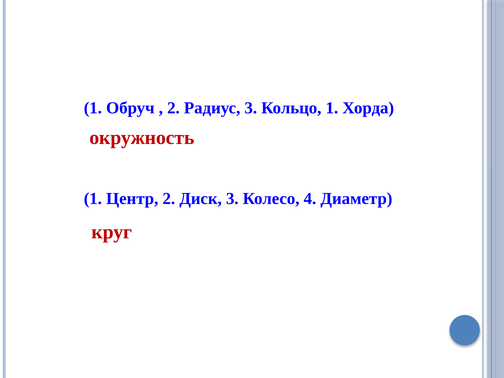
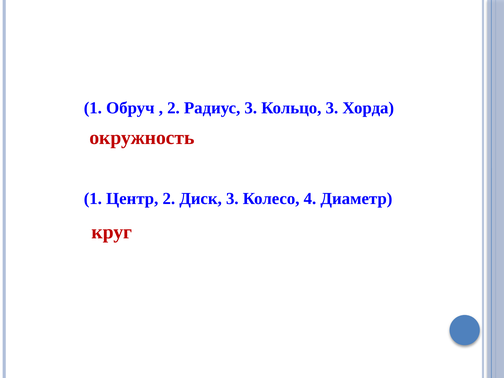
Кольцо 1: 1 -> 3 (332, 108)
